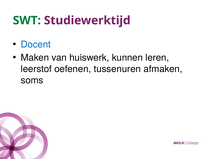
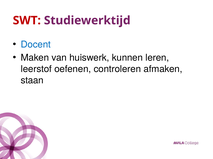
SWT colour: green -> red (27, 21)
tussenuren: tussenuren -> controleren (117, 69)
soms: soms -> staan (32, 81)
